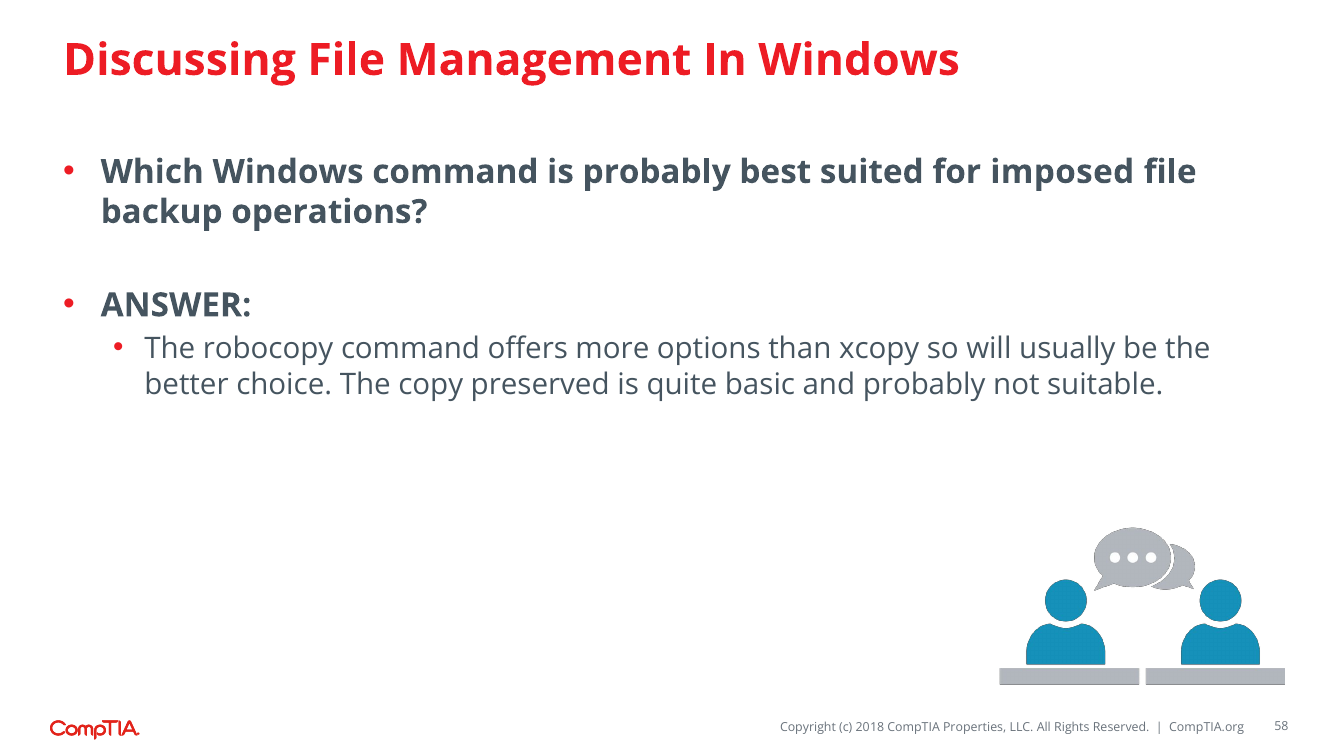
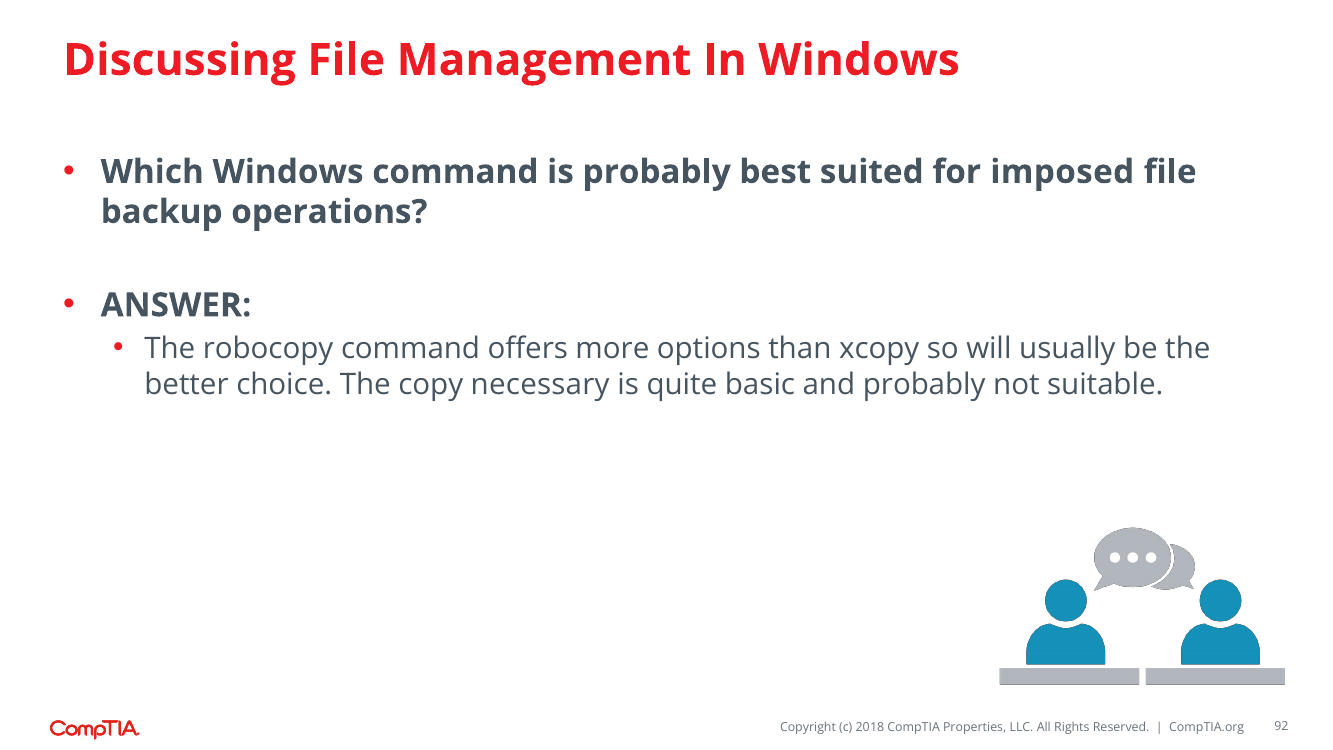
preserved: preserved -> necessary (540, 384)
58: 58 -> 92 (1281, 726)
